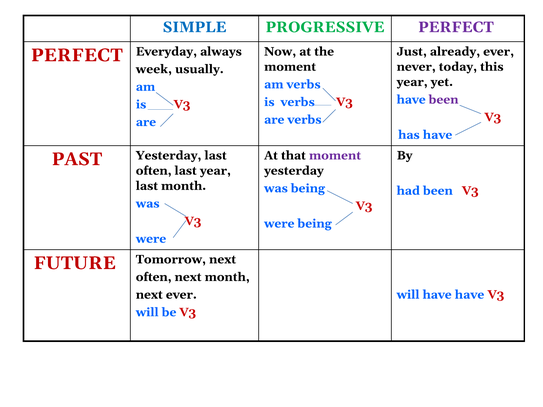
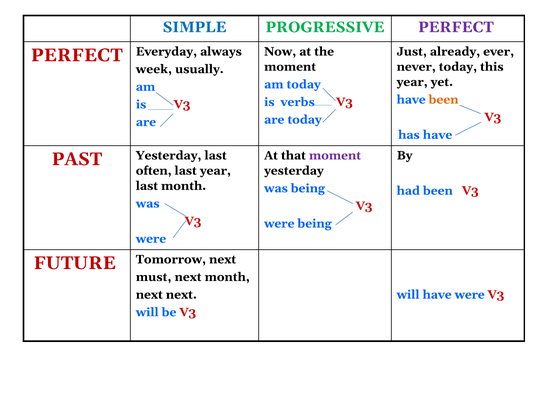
am verbs: verbs -> today (304, 84)
been colour: purple -> orange (444, 100)
are verbs: verbs -> today (305, 120)
often: often -> must (154, 277)
next ever: ever -> next (181, 295)
have have: have -> were (470, 295)
